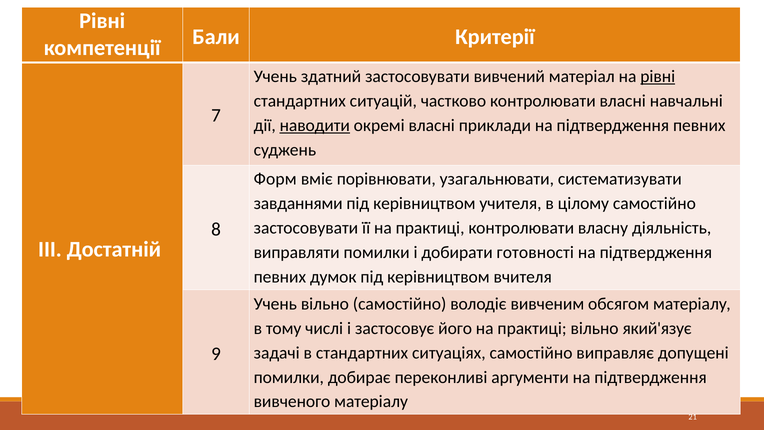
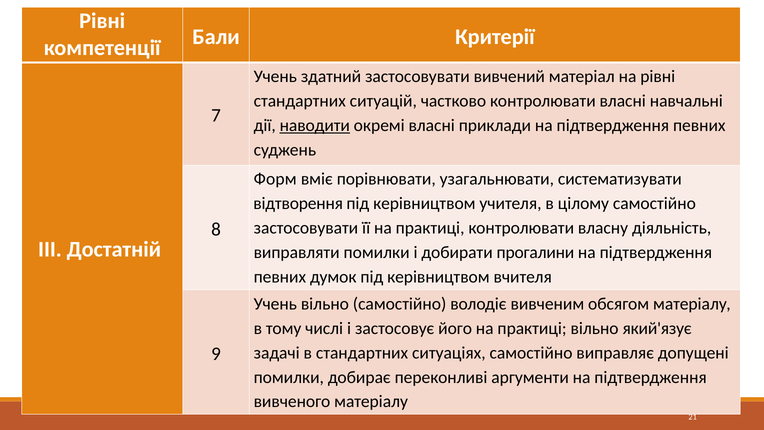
рівні underline: present -> none (658, 76)
завданнями: завданнями -> відтворення (298, 204)
готовності: готовності -> прогалини (535, 252)
